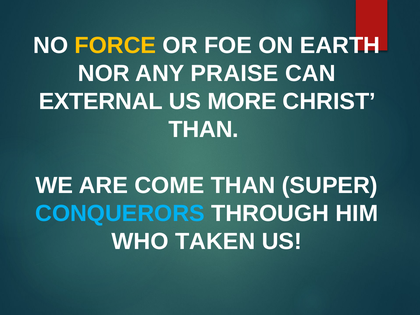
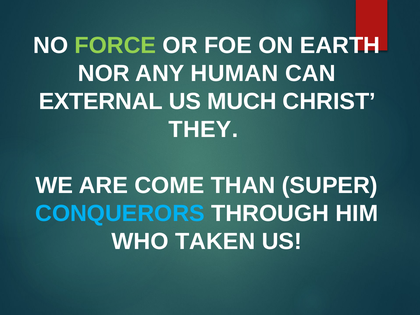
FORCE colour: yellow -> light green (115, 46)
PRAISE: PRAISE -> HUMAN (234, 74)
MORE: MORE -> MUCH (242, 102)
THAN: THAN -> THEY (203, 130)
